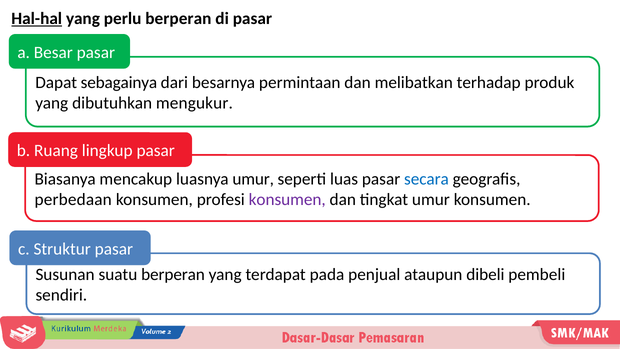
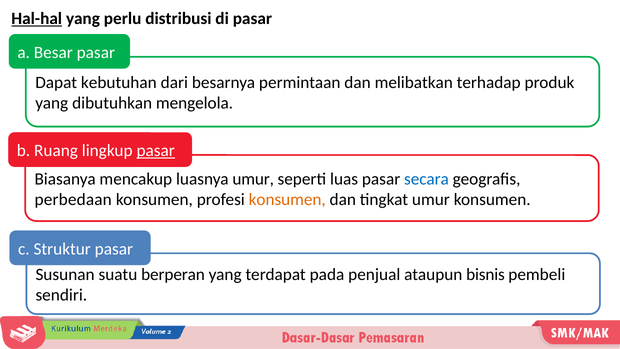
perlu berperan: berperan -> distribusi (178, 18)
sebagainya: sebagainya -> kebutuhan (119, 82)
mengukur: mengukur -> mengelola (195, 103)
pasar underline: none -> present (156, 151)
konsumen colour: purple -> orange (287, 199)
dibeli: dibeli -> bisnis (486, 274)
